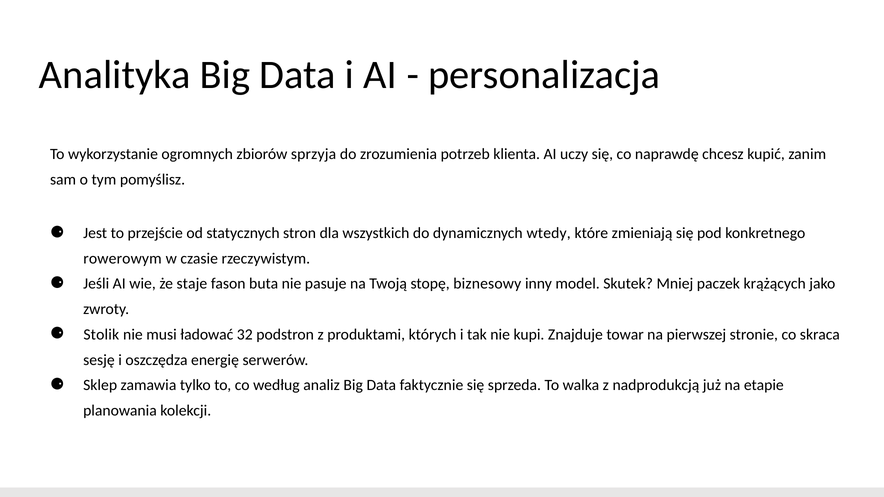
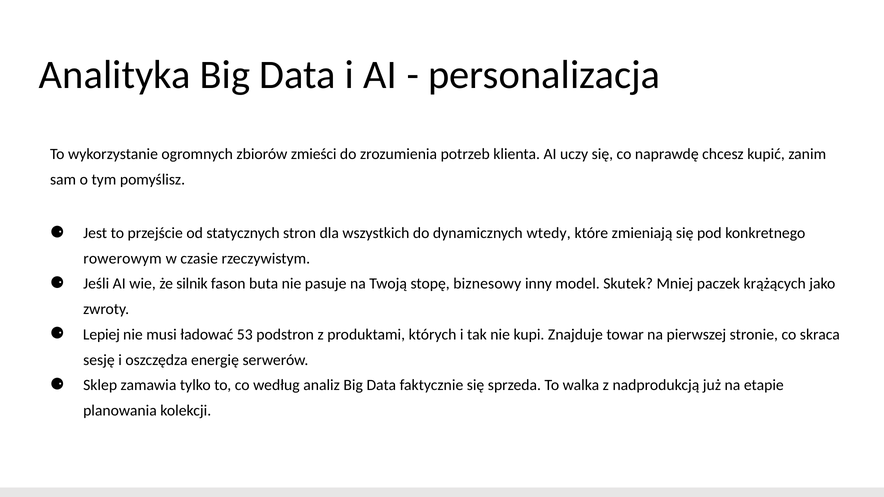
sprzyja: sprzyja -> zmieści (314, 154)
staje: staje -> silnik (192, 284)
Stolik: Stolik -> Lepiej (101, 335)
32: 32 -> 53 (245, 335)
